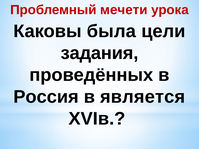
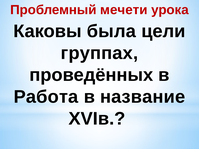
задания: задания -> группах (99, 53)
Россия: Россия -> Работа (46, 97)
является: является -> название (143, 97)
